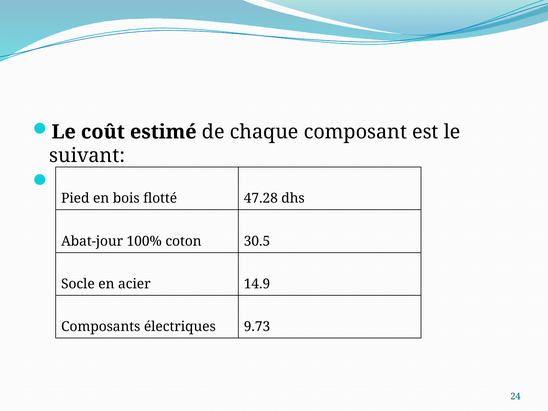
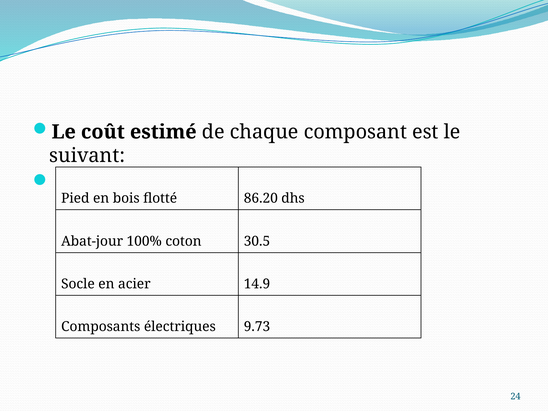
47.28: 47.28 -> 86.20 (261, 198)
